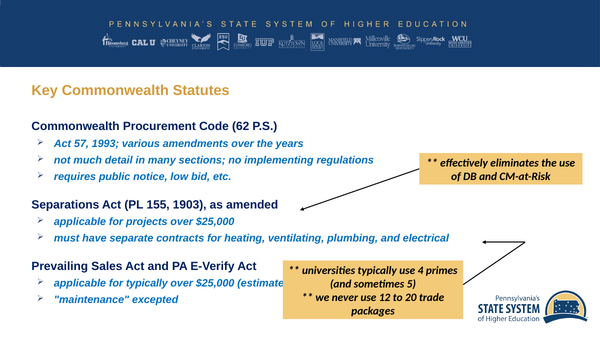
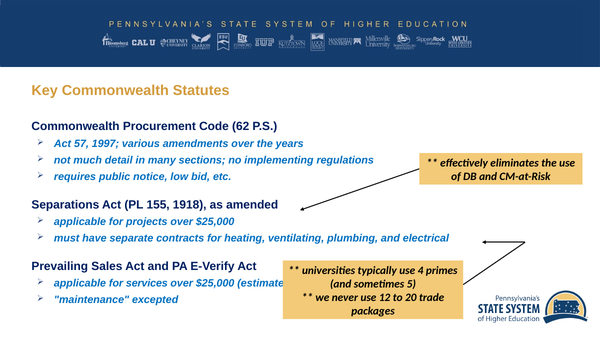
1993: 1993 -> 1997 (105, 143)
1903: 1903 -> 1918 (190, 204)
for typically: typically -> services (147, 283)
